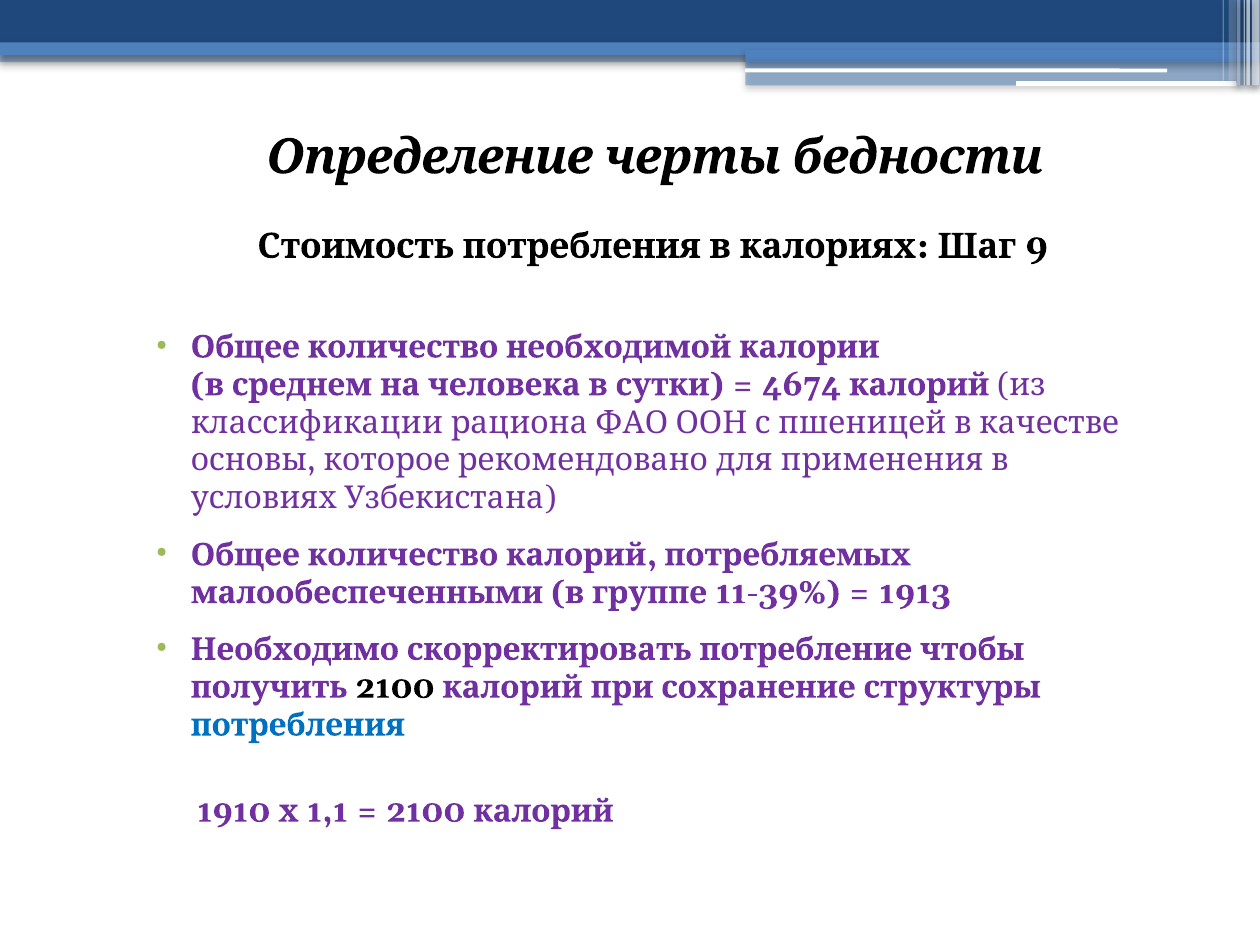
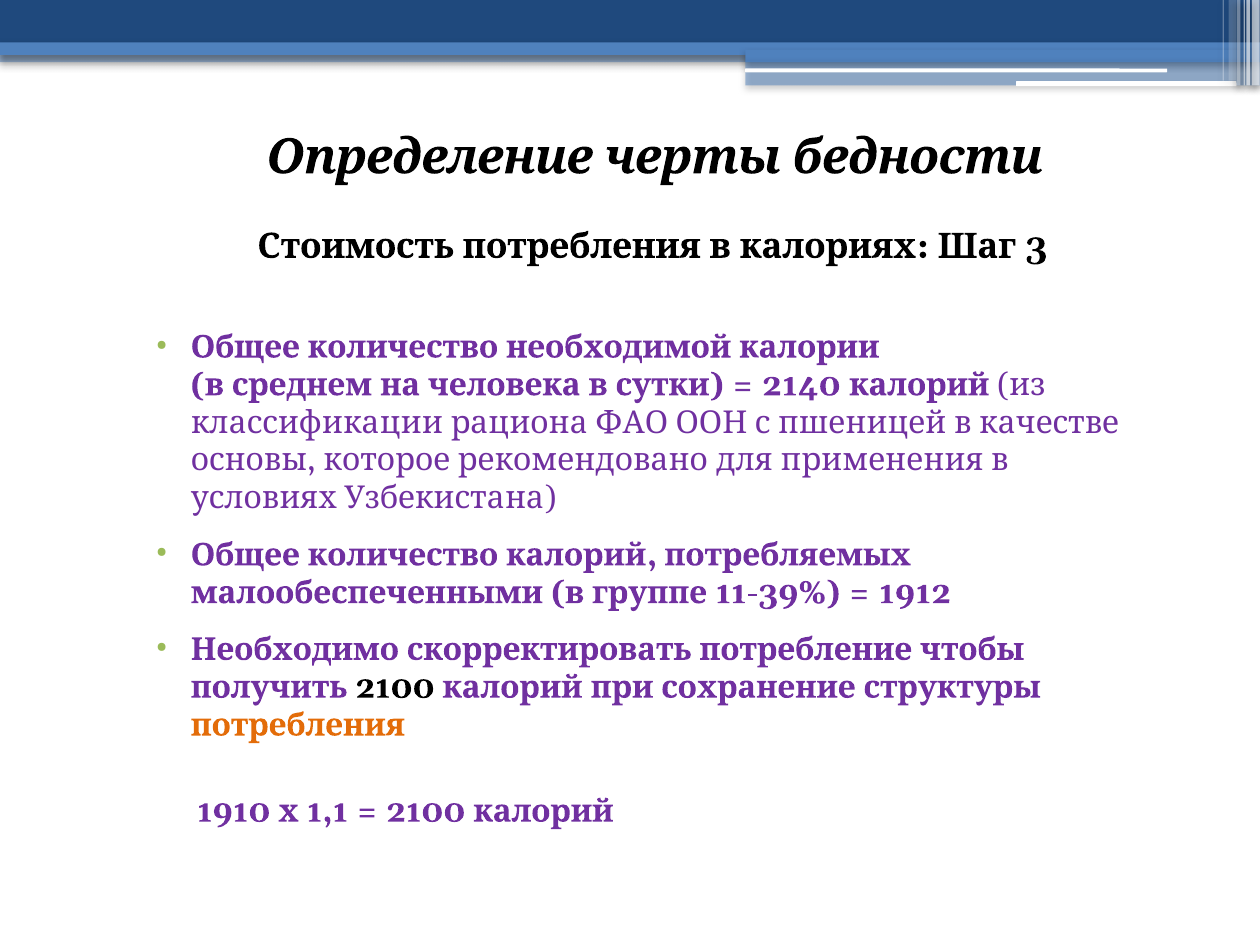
9: 9 -> 3 (1036, 246)
4674: 4674 -> 2140 (801, 385)
1913: 1913 -> 1912 (915, 593)
потребления colour: blue -> orange (298, 725)
